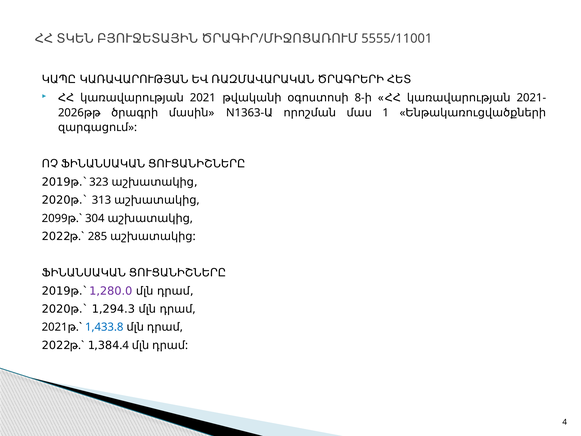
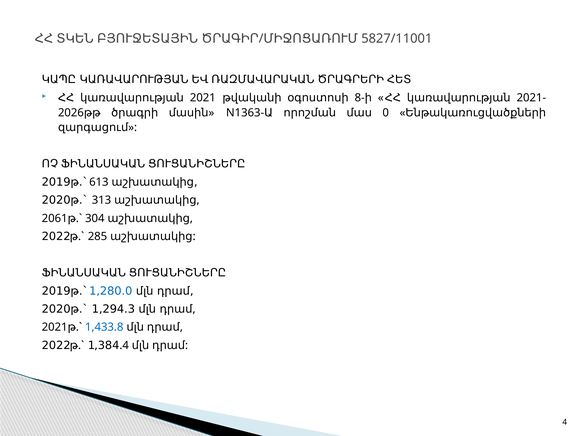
5555/11001: 5555/11001 -> 5827/11001 (397, 39)
1: 1 -> 0 (386, 113)
323: 323 -> 613 (99, 182)
2099: 2099 -> 2061 (55, 218)
1,280.0 colour: purple -> blue (111, 291)
